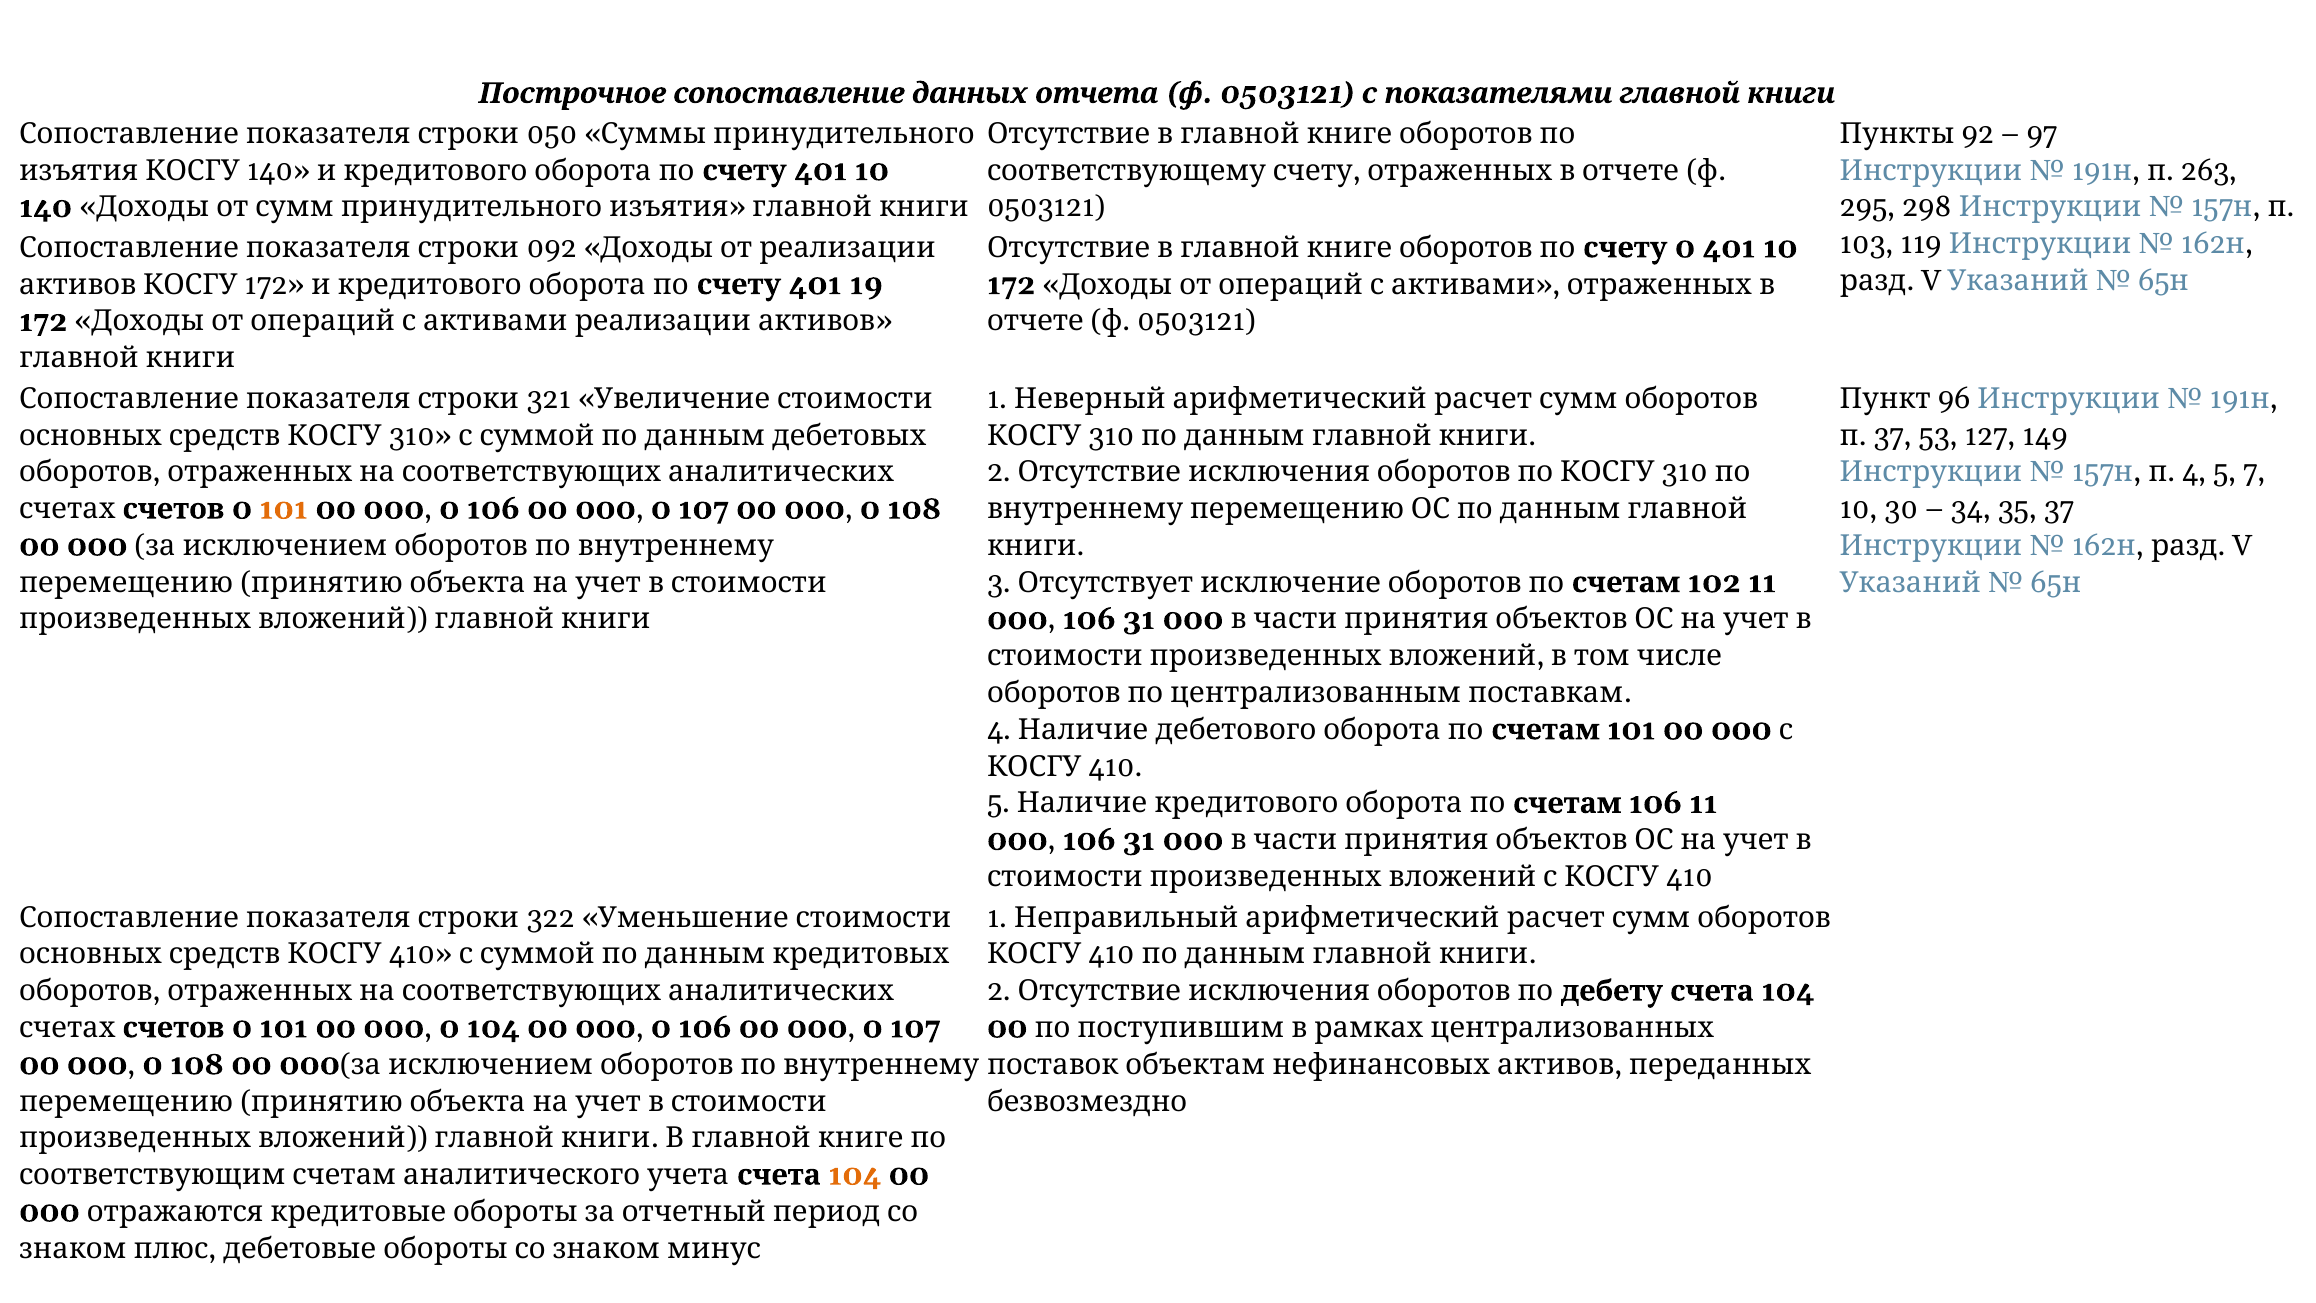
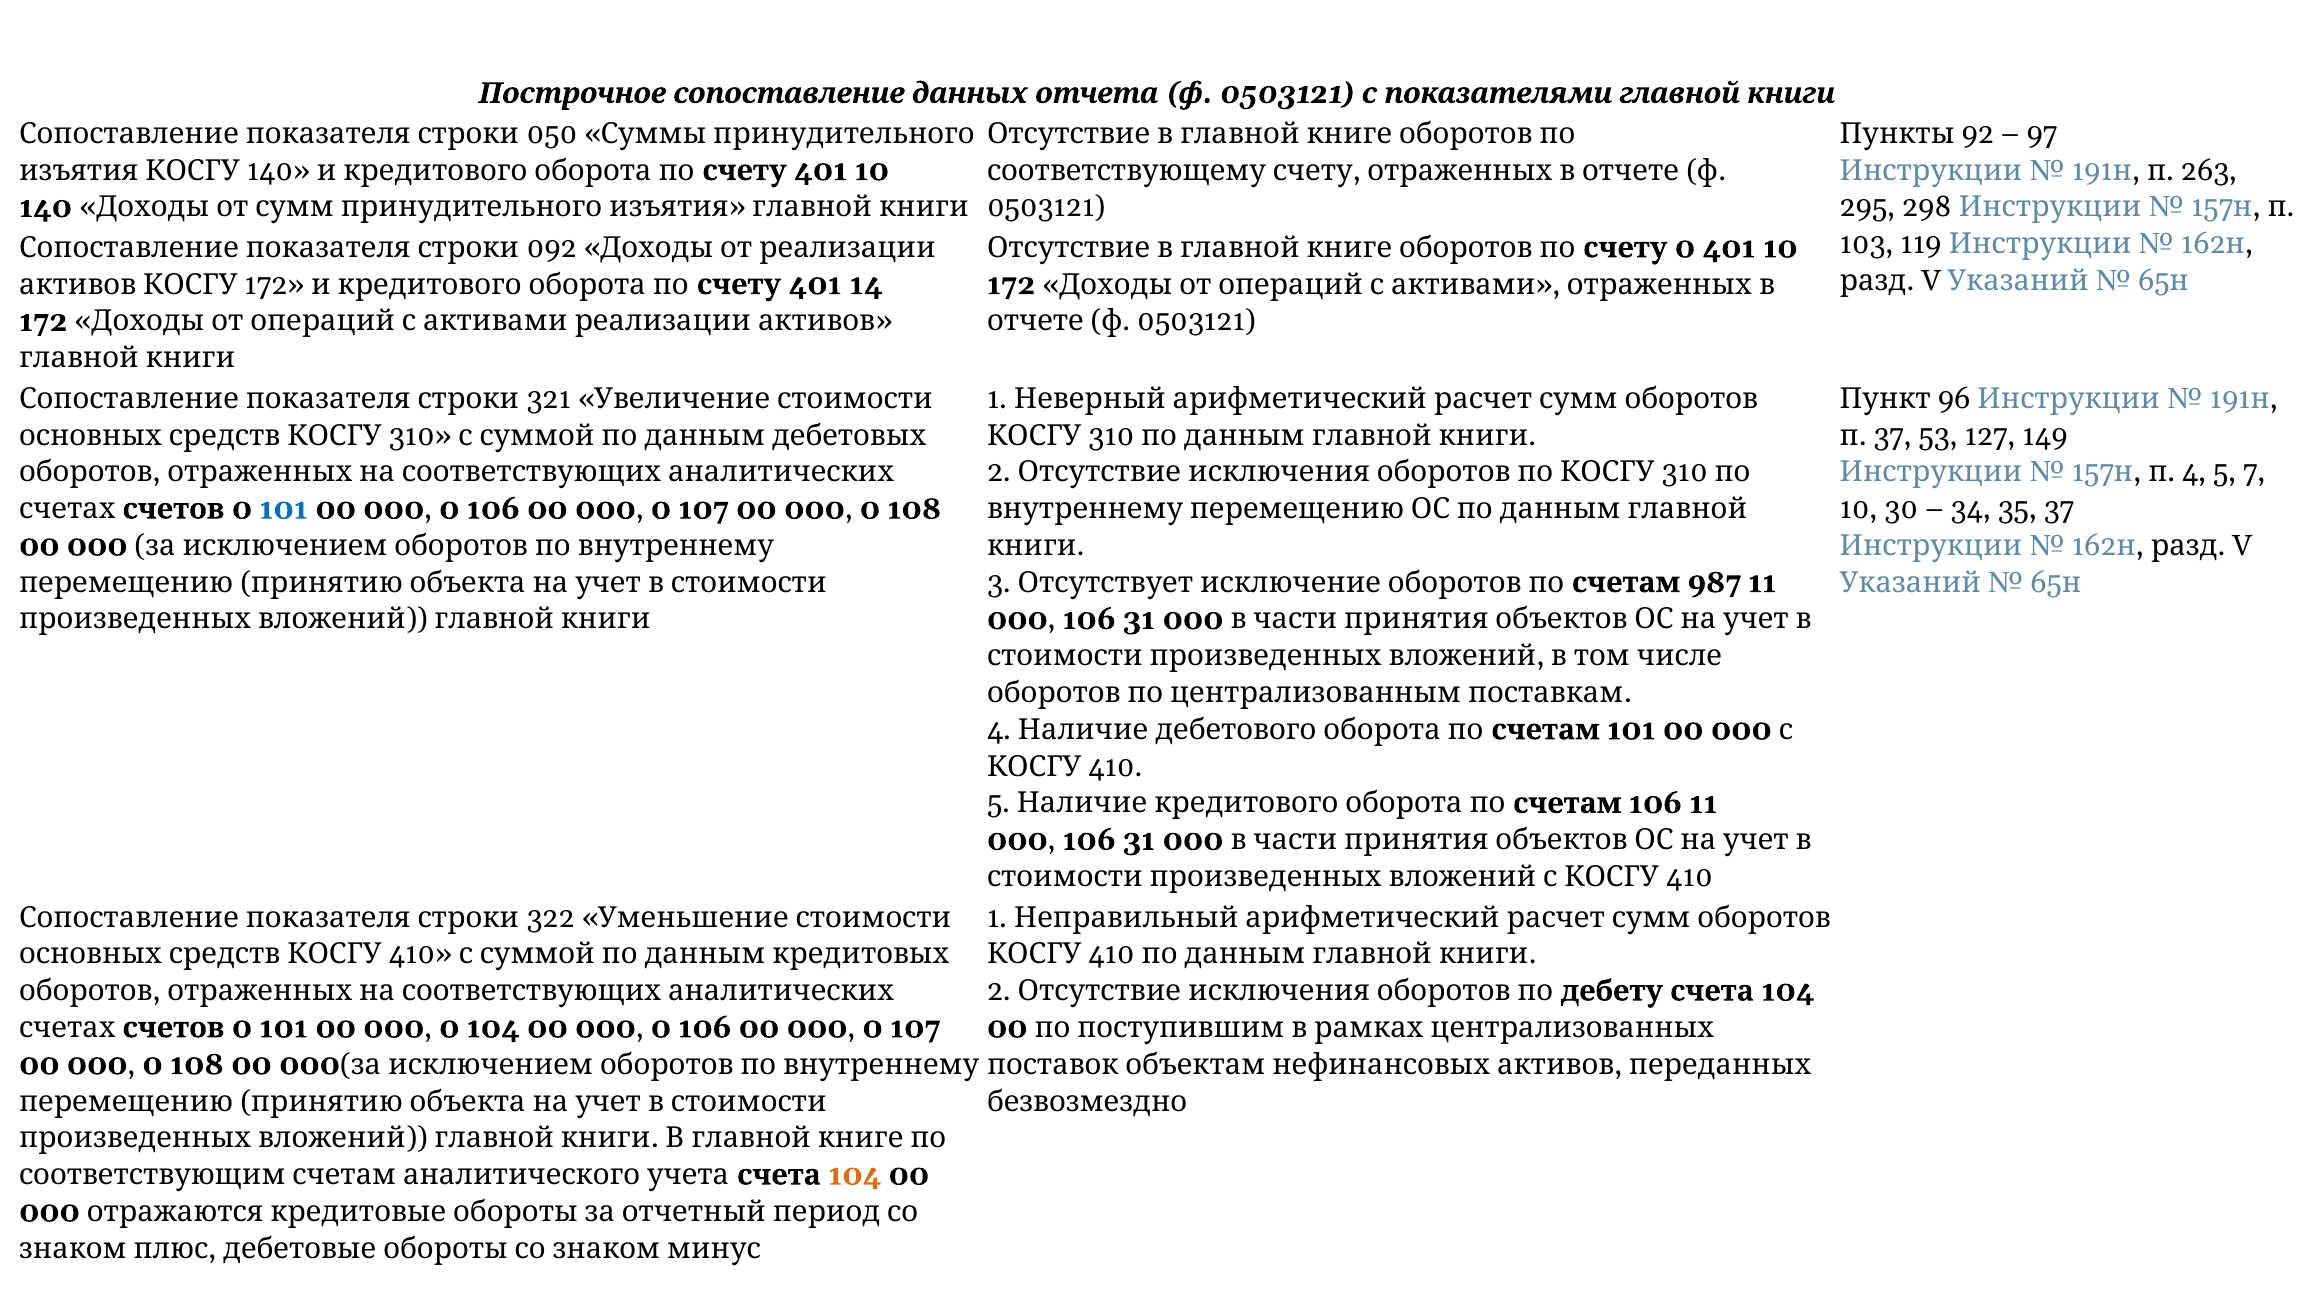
19: 19 -> 14 (866, 285)
101 colour: orange -> blue (284, 509)
102: 102 -> 987 (1714, 583)
